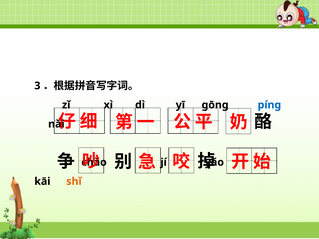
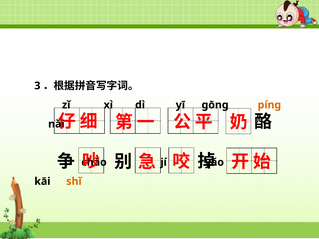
píng colour: blue -> orange (269, 105)
